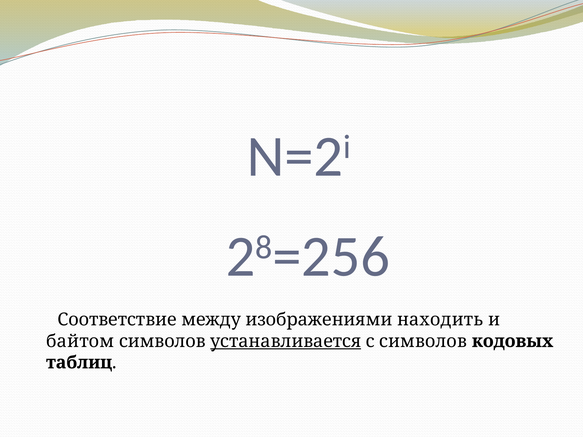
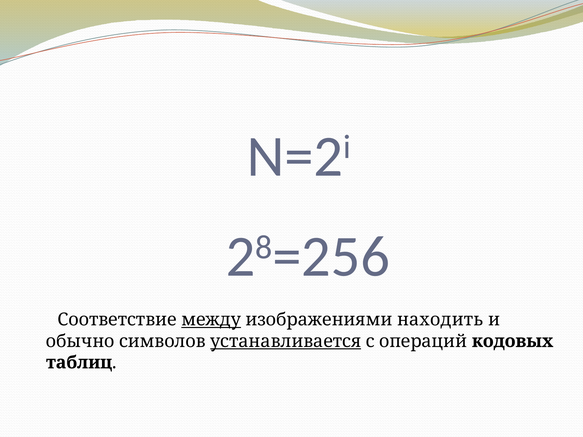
между underline: none -> present (211, 320)
байтом: байтом -> обычно (80, 341)
с символов: символов -> операций (423, 341)
